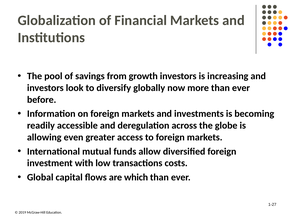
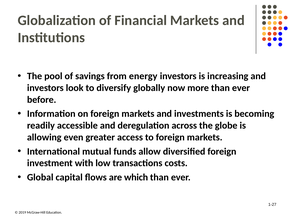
growth: growth -> energy (143, 76)
